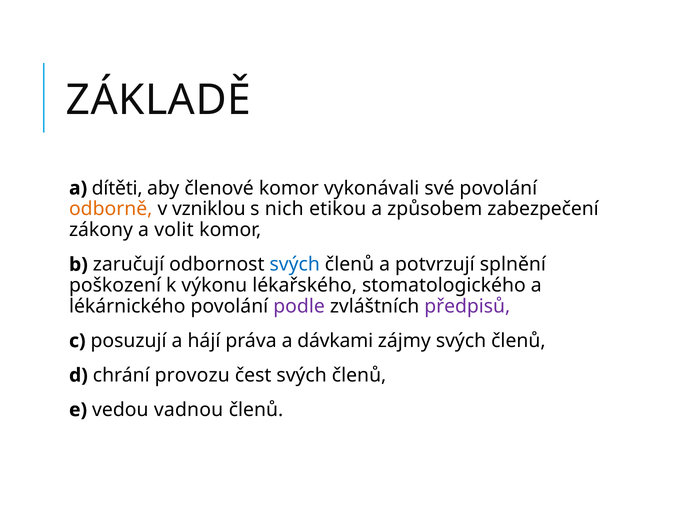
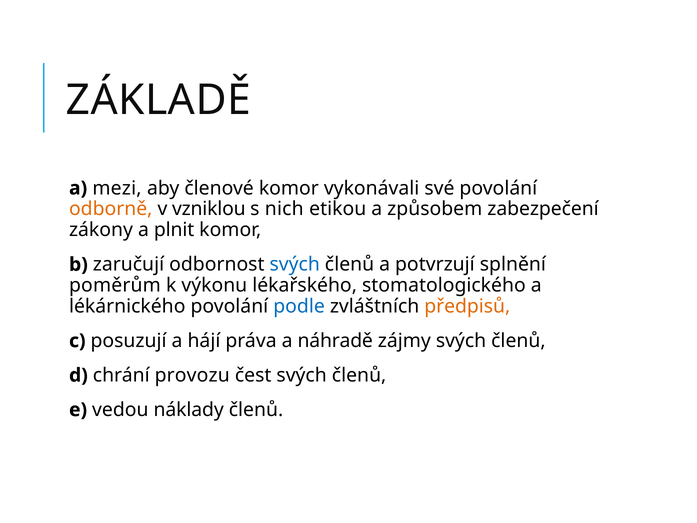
dítěti: dítěti -> mezi (117, 188)
volit: volit -> plnit (174, 230)
poškození: poškození -> poměrům (115, 285)
podle colour: purple -> blue (299, 306)
předpisů colour: purple -> orange (467, 306)
dávkami: dávkami -> náhradě (335, 341)
vadnou: vadnou -> náklady (189, 410)
